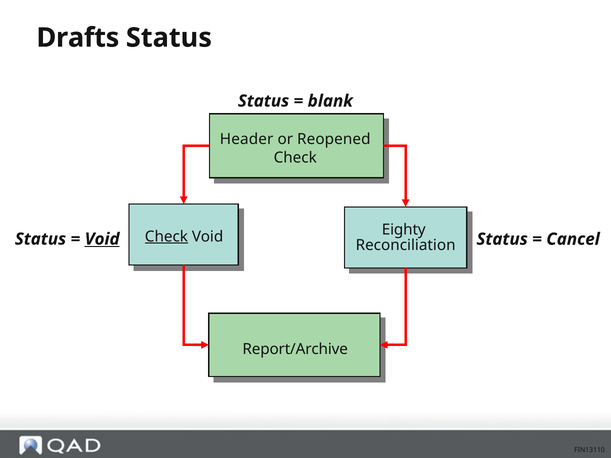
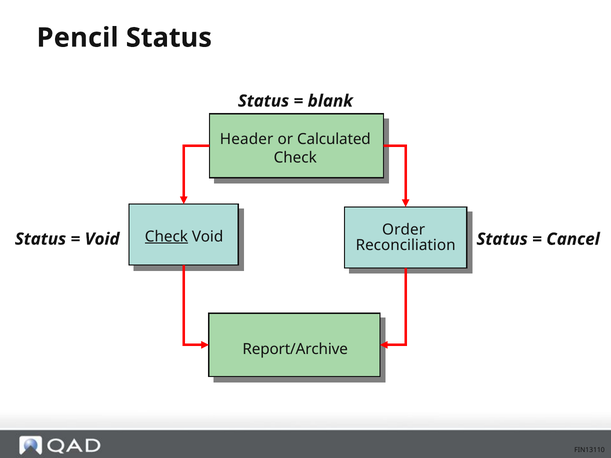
Drafts: Drafts -> Pencil (78, 38)
Reopened: Reopened -> Calculated (334, 139)
Eighty: Eighty -> Order (404, 230)
Void underline: present -> none (102, 239)
